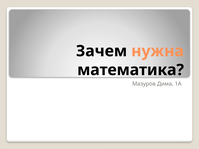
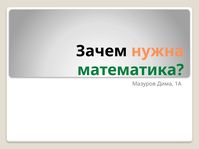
математика colour: black -> green (131, 70)
